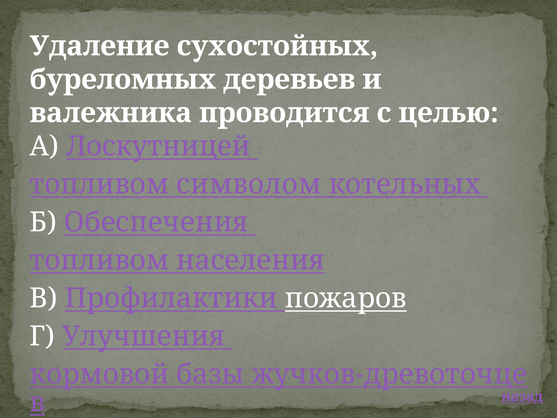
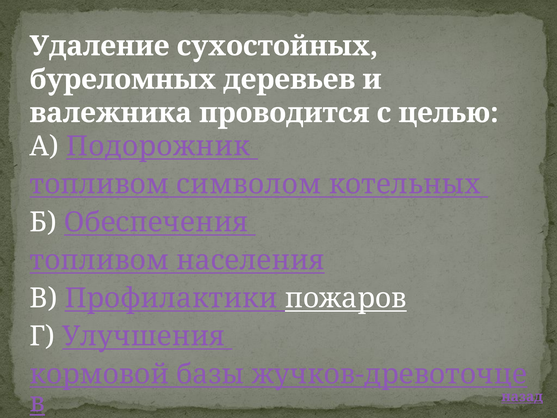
Лоскутницей: Лоскутницей -> Подорожник (158, 146)
